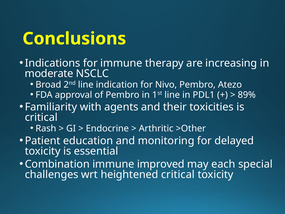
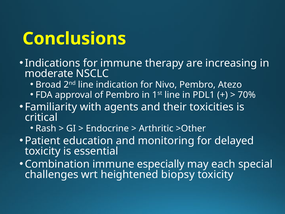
89%: 89% -> 70% (247, 95)
improved: improved -> especially (161, 164)
heightened critical: critical -> biopsy (178, 174)
